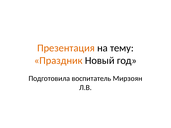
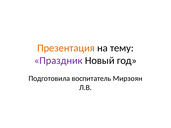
Праздник colour: orange -> purple (58, 61)
